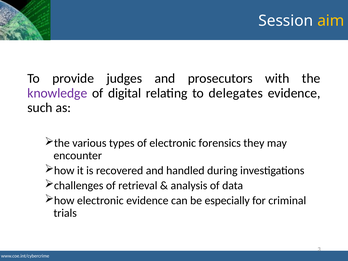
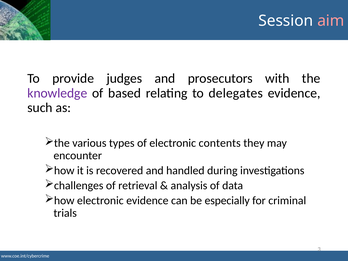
aim colour: yellow -> pink (331, 21)
digital: digital -> based (125, 93)
forensics: forensics -> contents (220, 143)
